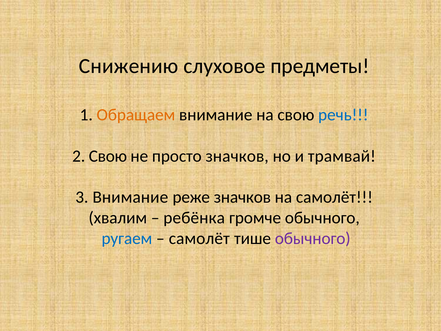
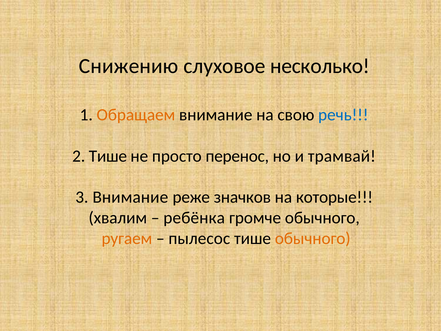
предметы: предметы -> несколько (320, 66)
2 Свою: Свою -> Тише (108, 156)
просто значков: значков -> перенос (237, 156)
на самолёт: самолёт -> которые (334, 197)
ругаем colour: blue -> orange (127, 238)
самолёт: самолёт -> пылесос (199, 238)
обычного colour: purple -> orange (313, 238)
